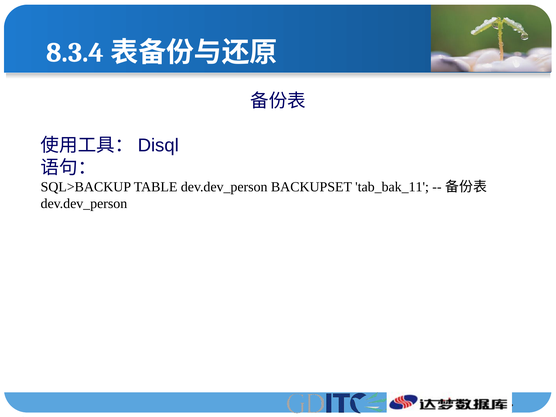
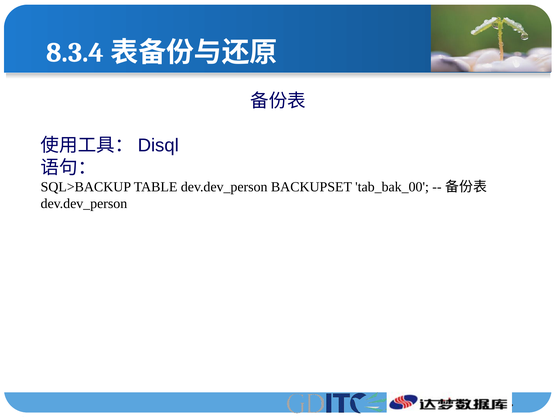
tab_bak_11: tab_bak_11 -> tab_bak_00 (392, 187)
